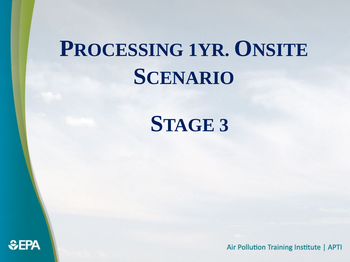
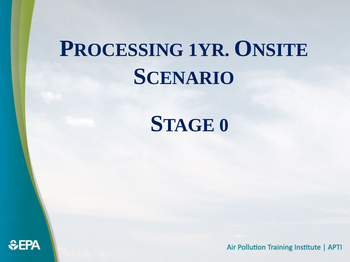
3: 3 -> 0 (224, 125)
